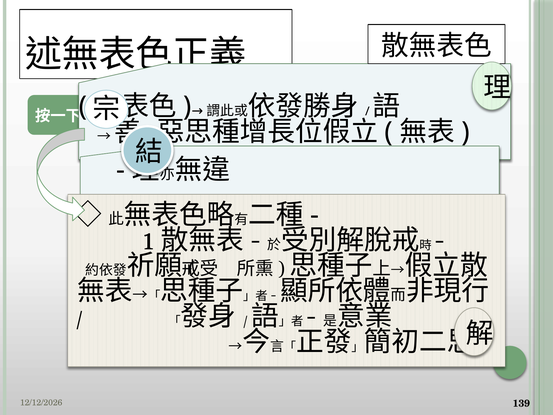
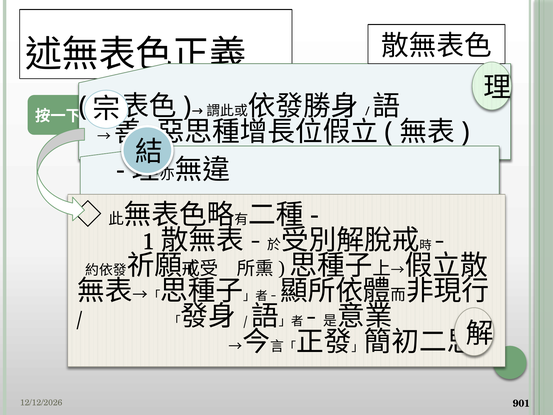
139: 139 -> 901 (521, 403)
